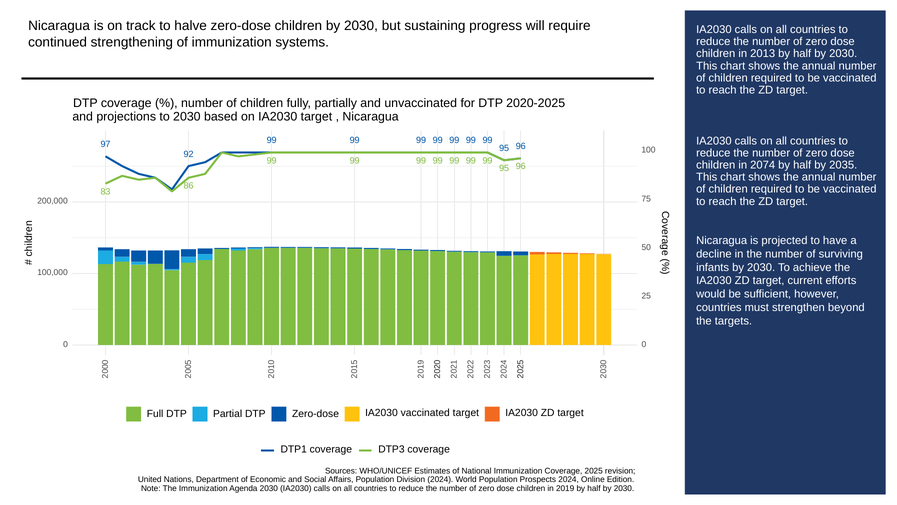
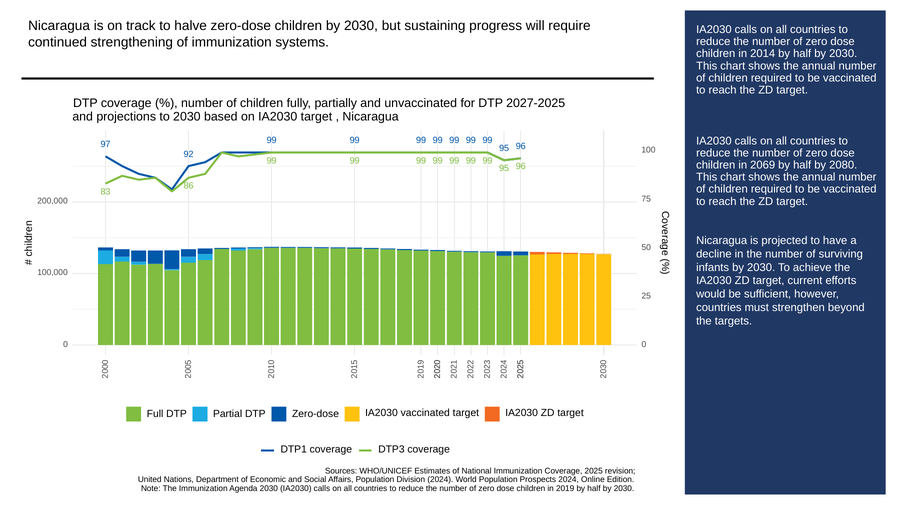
2013: 2013 -> 2014 (763, 54)
2020-2025: 2020-2025 -> 2027-2025 (536, 103)
2074: 2074 -> 2069 (763, 165)
2035: 2035 -> 2080 (843, 165)
